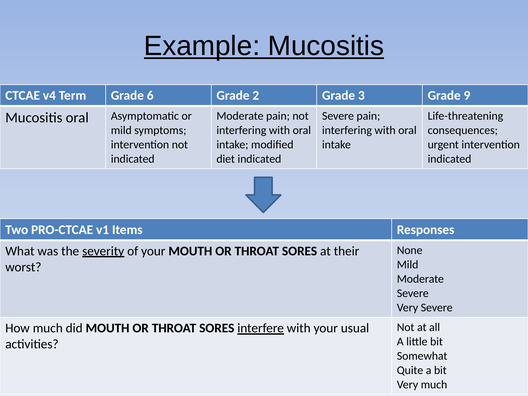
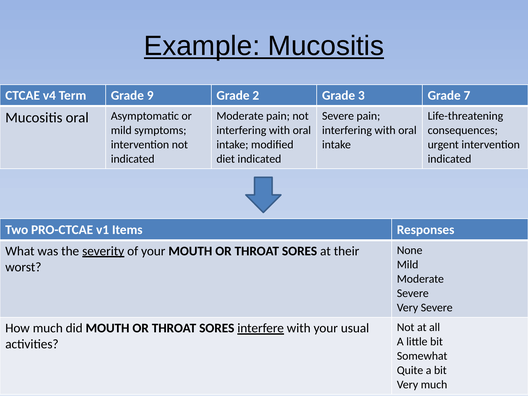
6: 6 -> 9 (150, 95)
9: 9 -> 7 (467, 95)
